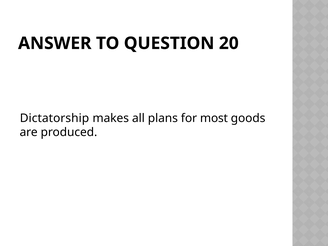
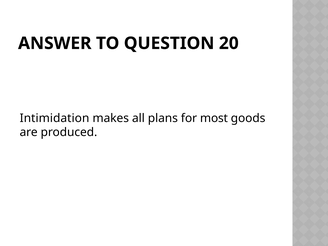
Dictatorship: Dictatorship -> Intimidation (54, 118)
